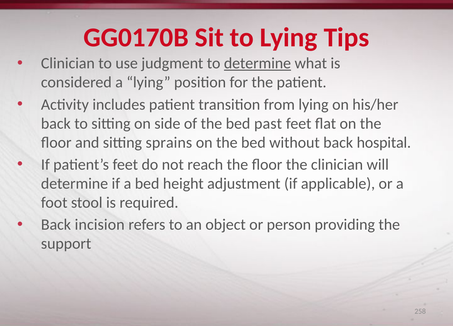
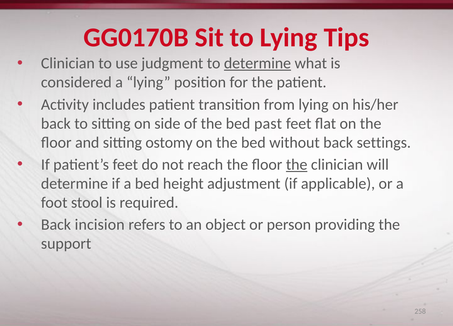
sprains: sprains -> ostomy (169, 143)
hospital: hospital -> settings (384, 143)
the underline: none -> present (297, 165)
